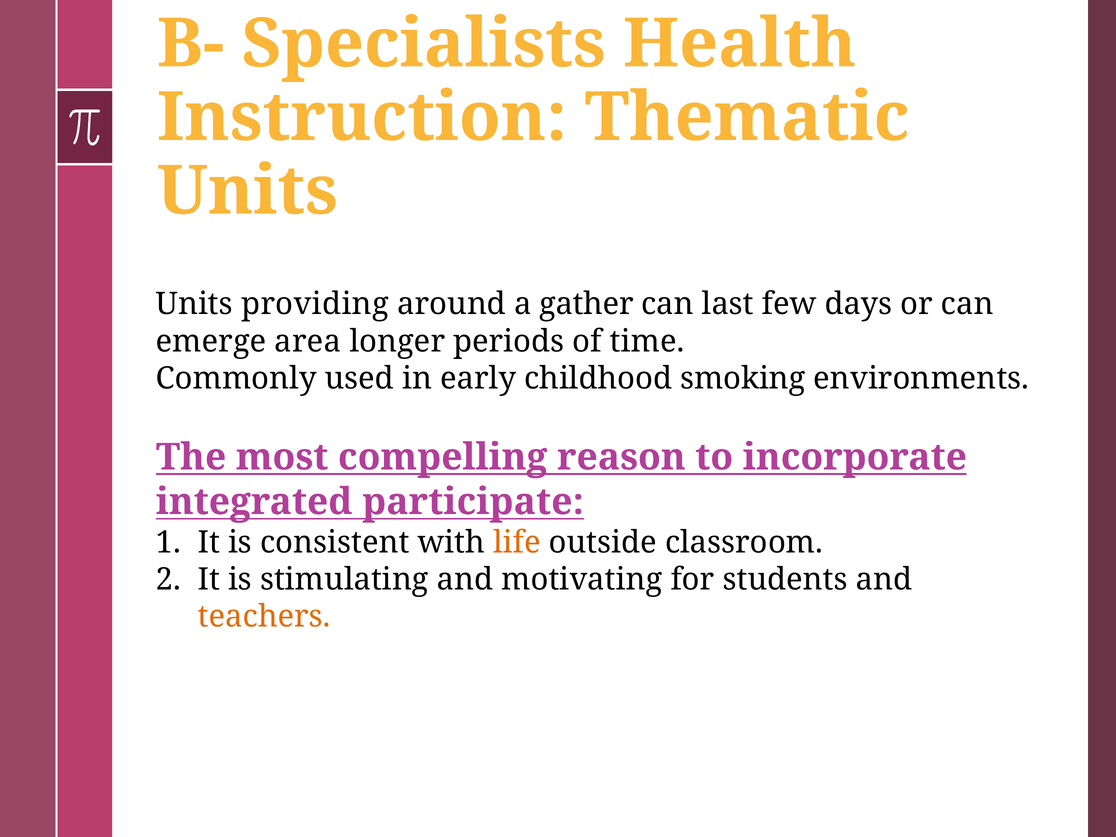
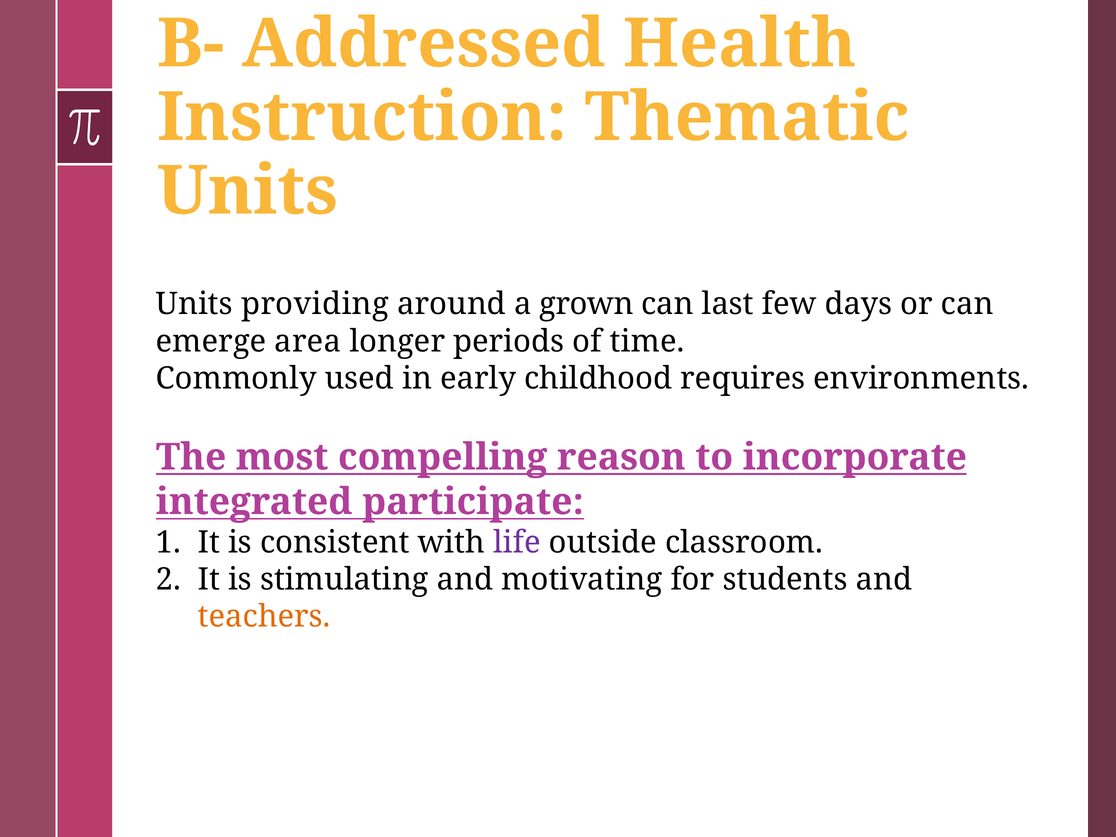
Specialists: Specialists -> Addressed (424, 44)
gather: gather -> grown (587, 304)
smoking: smoking -> requires (743, 379)
life colour: orange -> purple (517, 542)
